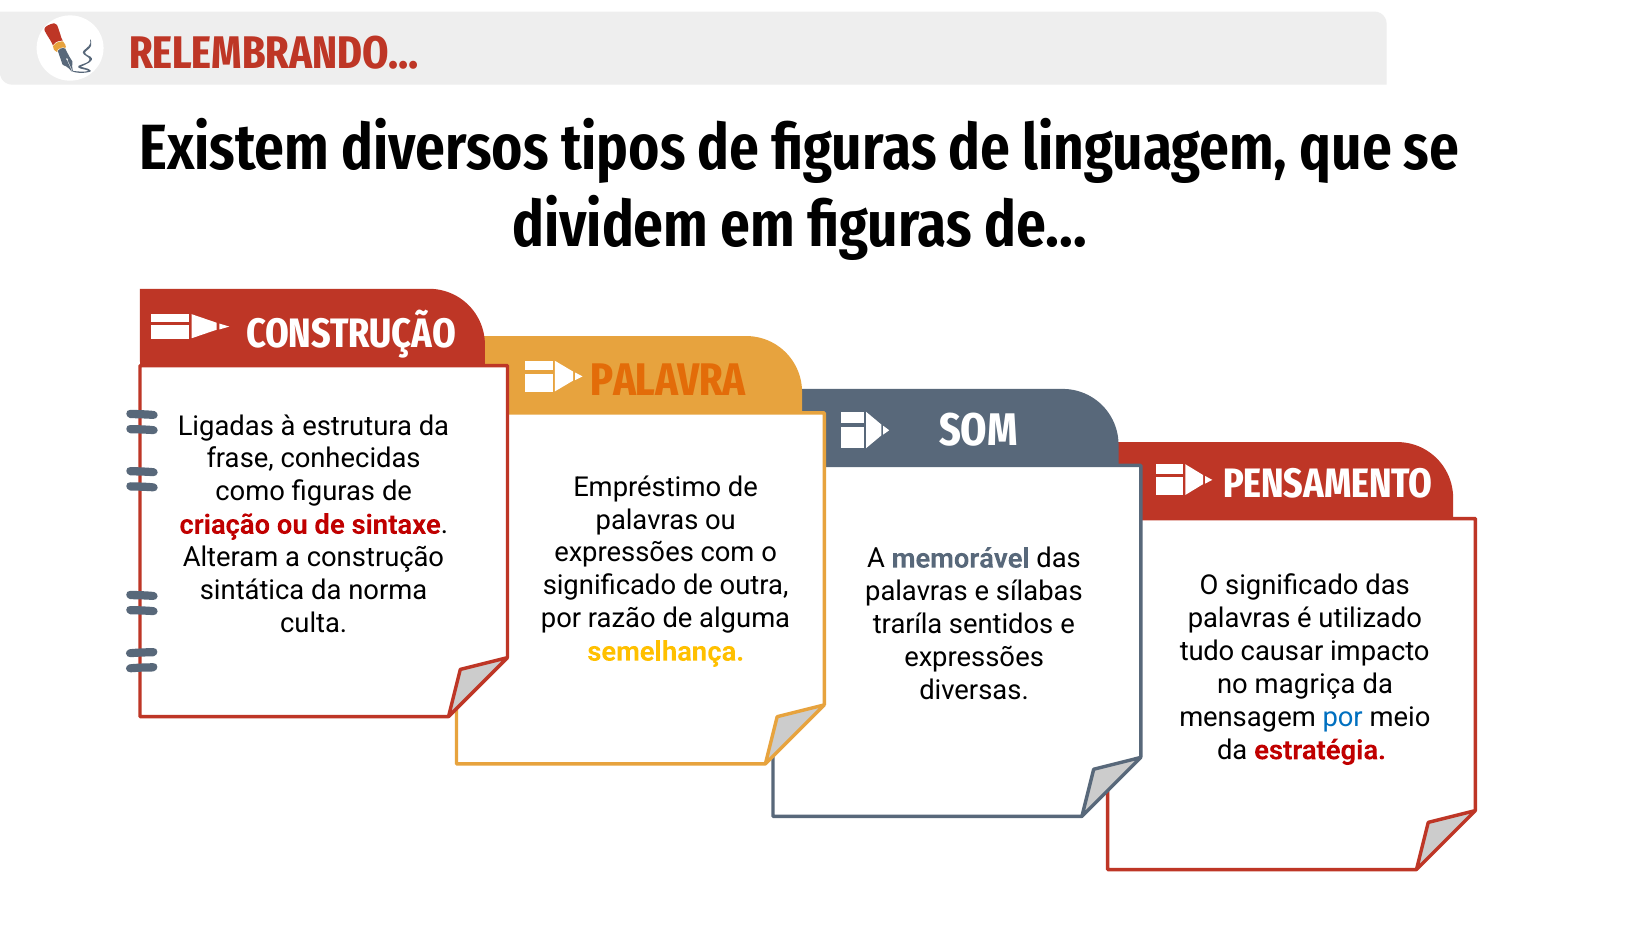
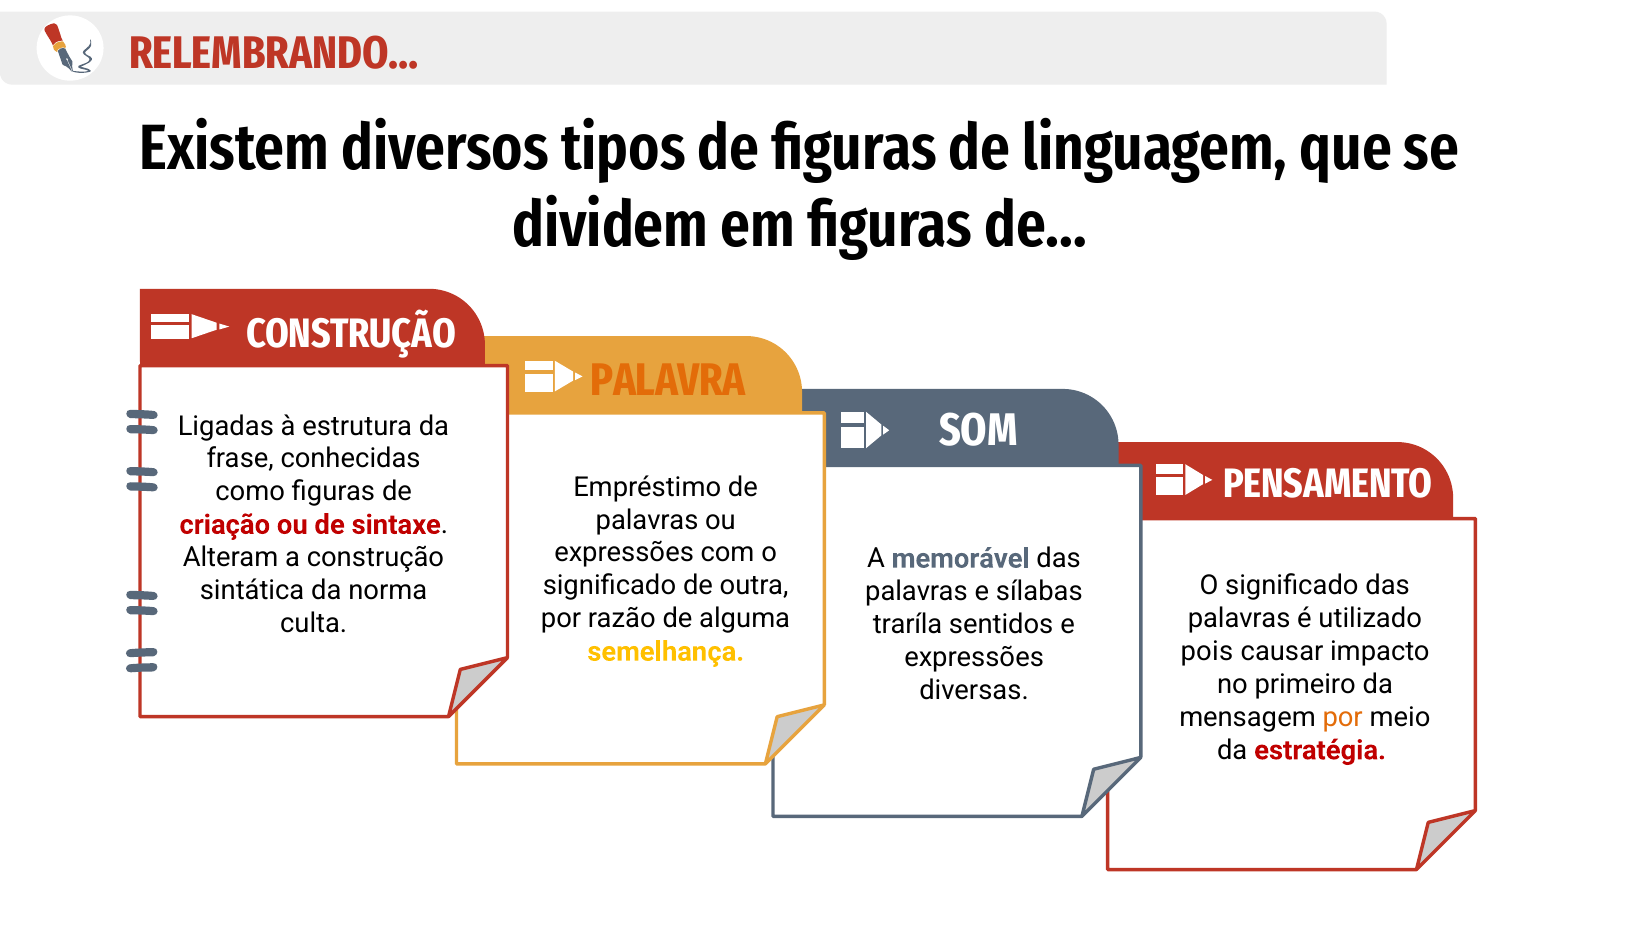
tudo: tudo -> pois (1207, 651)
magriça: magriça -> primeiro (1305, 684)
por colour: blue -> orange (1343, 717)
